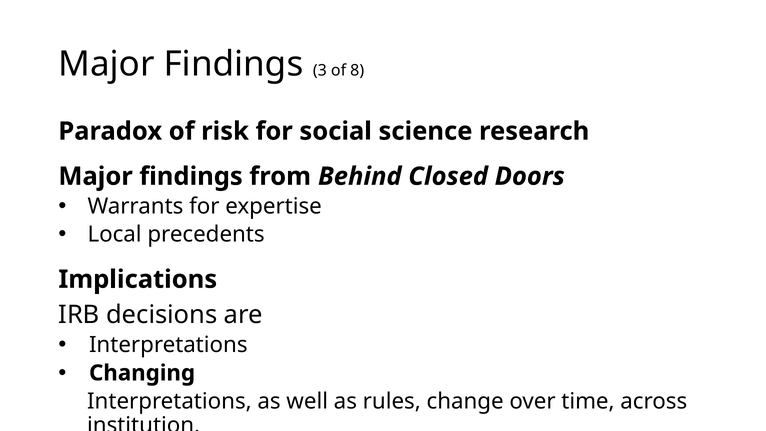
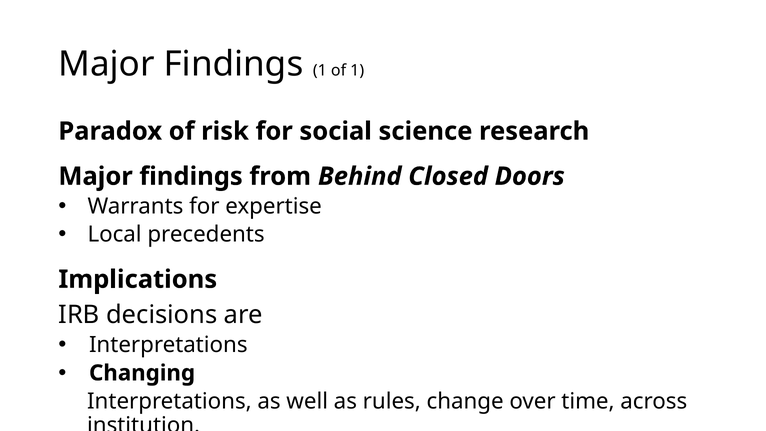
Findings 3: 3 -> 1 (320, 71)
of 8: 8 -> 1 (357, 71)
